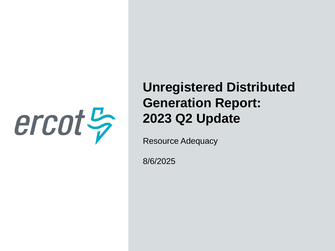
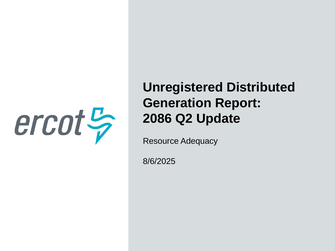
2023: 2023 -> 2086 (157, 119)
